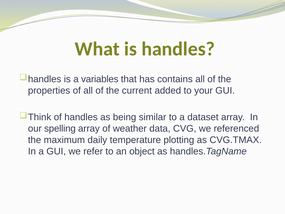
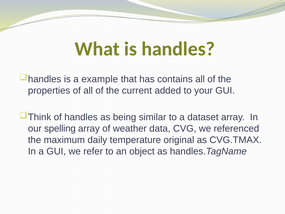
variables: variables -> example (100, 79)
plotting: plotting -> original (179, 140)
